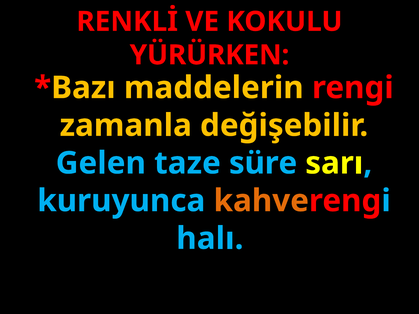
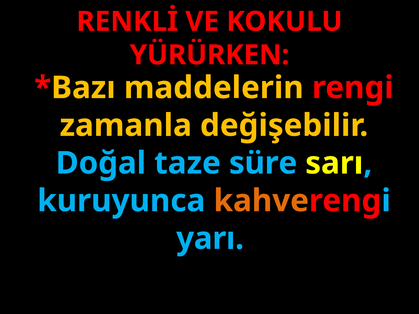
Gelen: Gelen -> Doğal (101, 163)
halı: halı -> yarı (210, 239)
